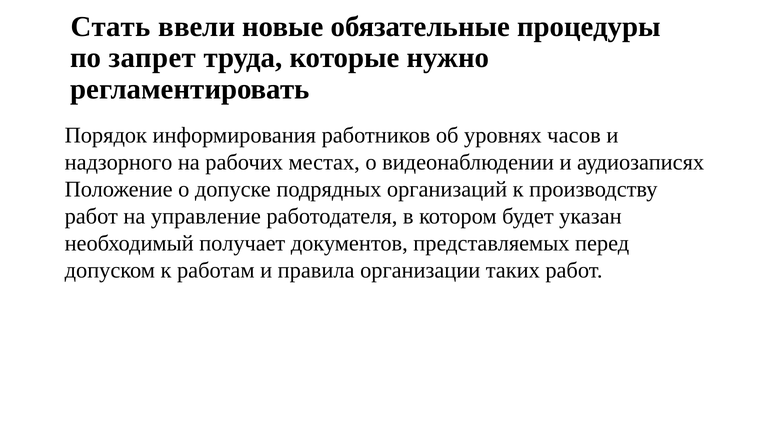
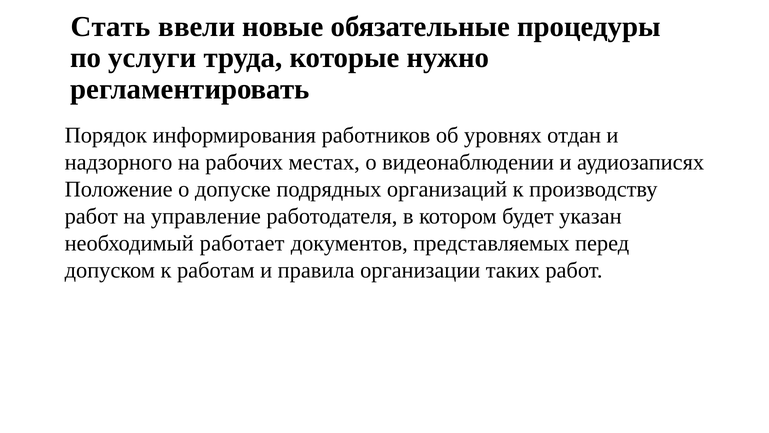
запрет: запрет -> услуги (152, 58)
часов: часов -> отдан (574, 135)
получает: получает -> работает (242, 243)
